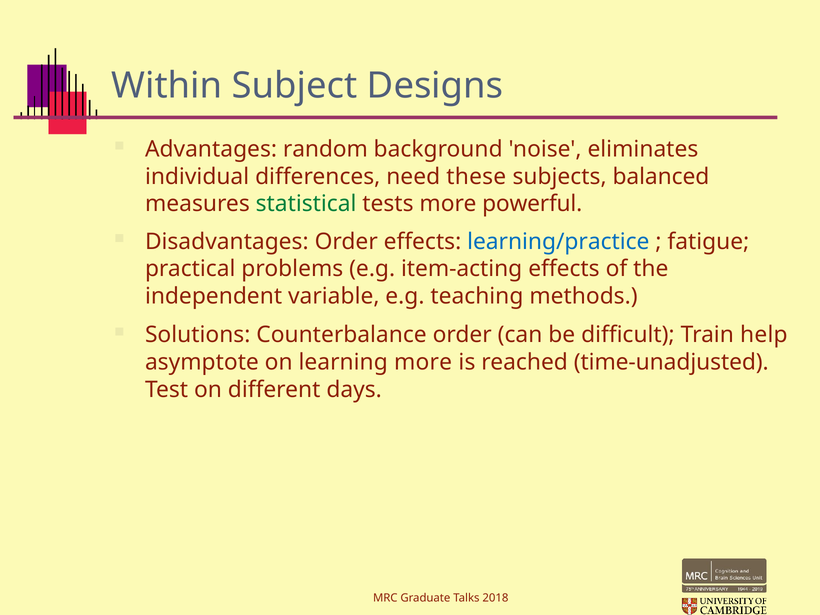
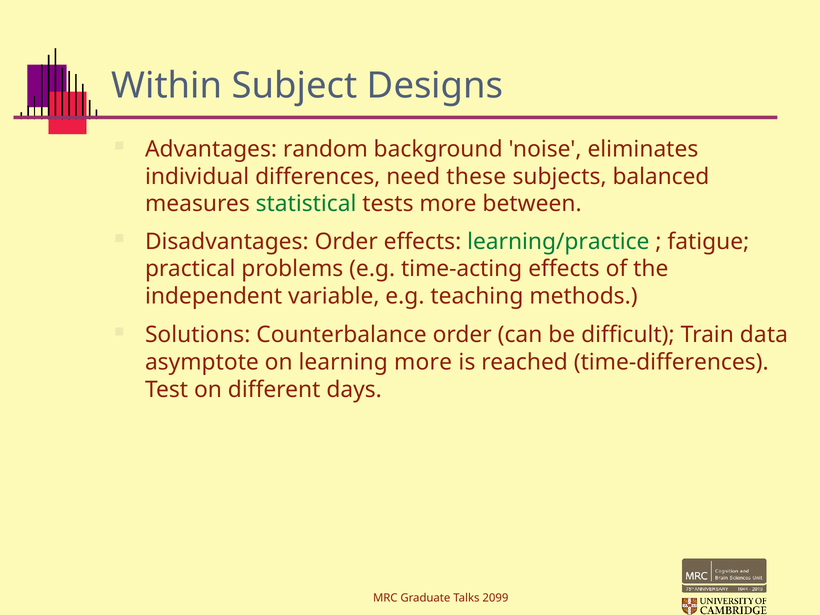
powerful: powerful -> between (532, 204)
learning/practice colour: blue -> green (558, 241)
item-acting: item-acting -> time-acting (462, 269)
help: help -> data (764, 335)
time-unadjusted: time-unadjusted -> time-differences (671, 362)
2018: 2018 -> 2099 (495, 598)
